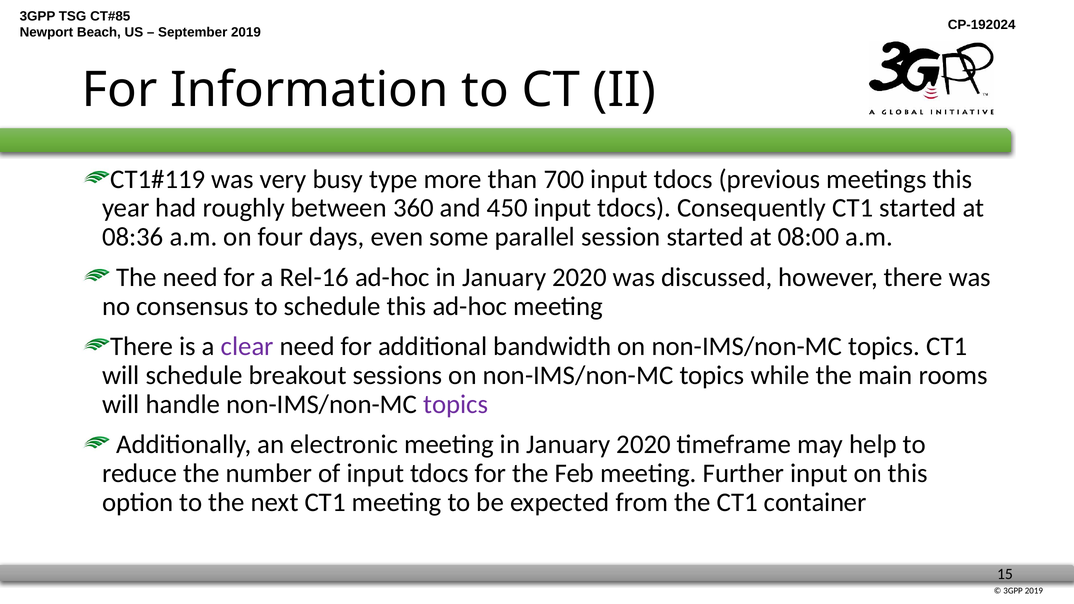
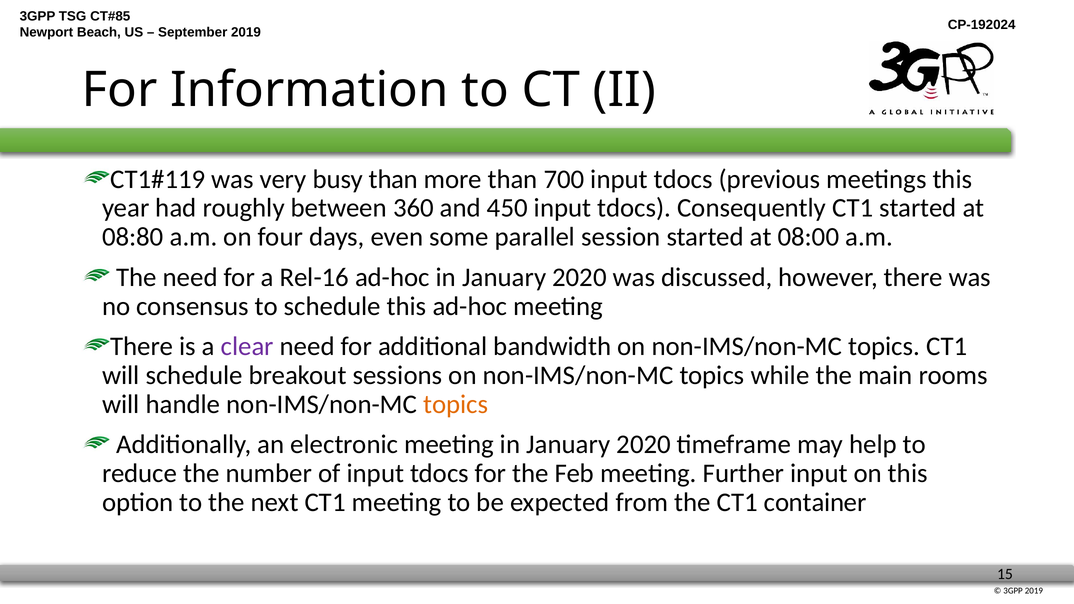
busy type: type -> than (393, 179)
08:36: 08:36 -> 08:80 (133, 237)
topics colour: purple -> orange (456, 404)
